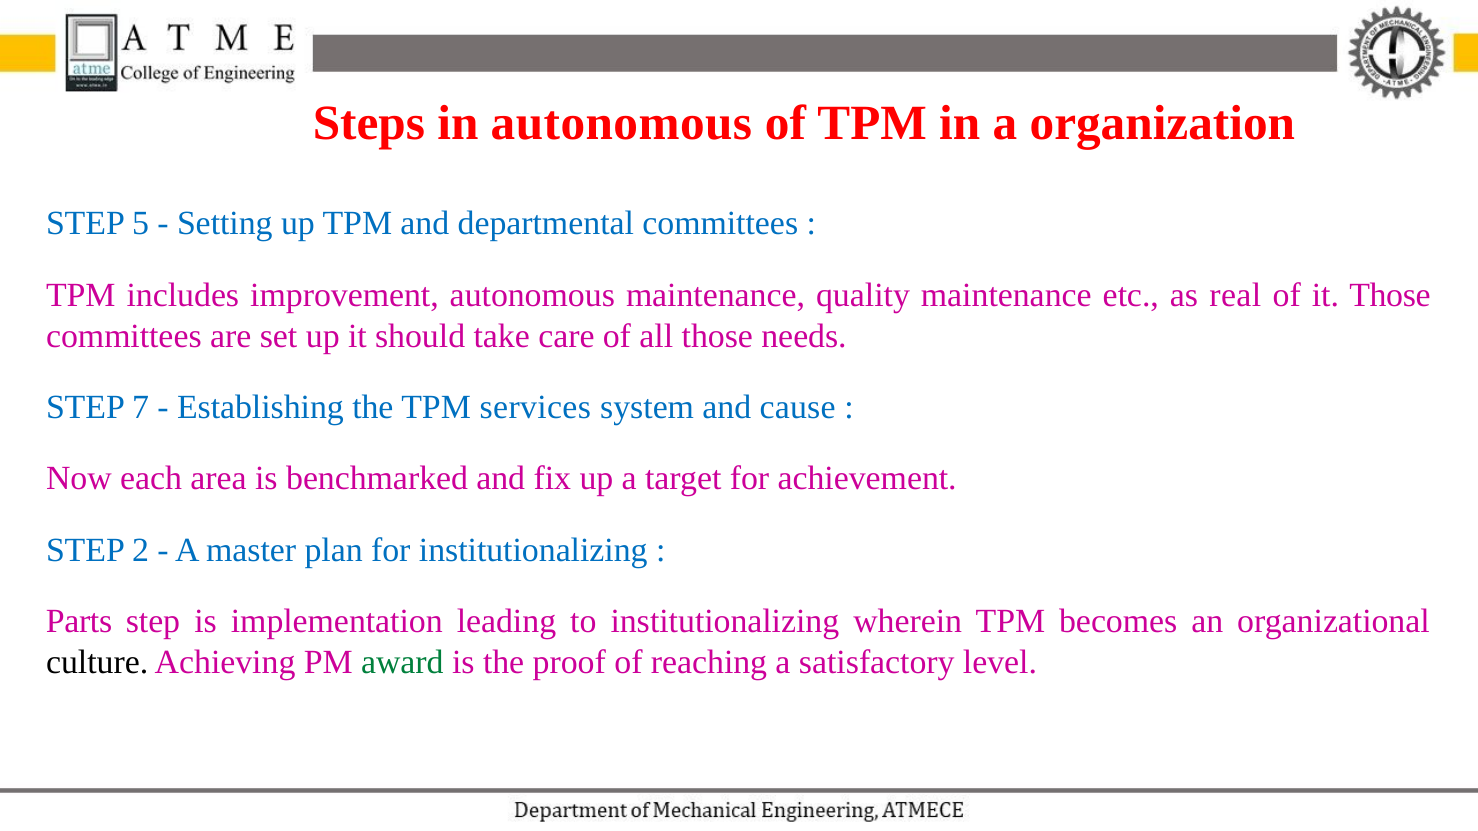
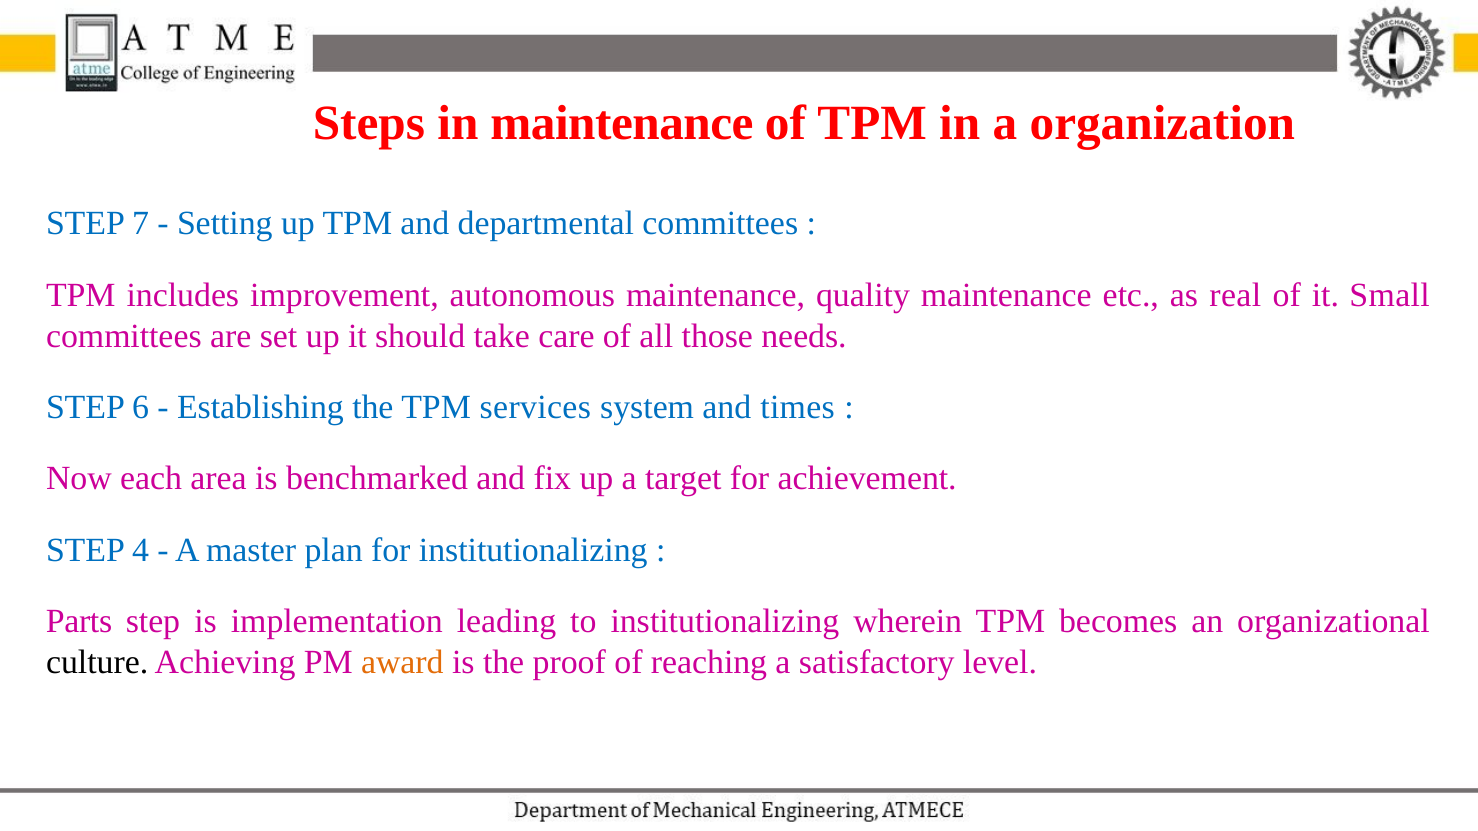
in autonomous: autonomous -> maintenance (622, 123)
5: 5 -> 7 (141, 224)
it Those: Those -> Small (1390, 295)
7: 7 -> 6 (141, 407)
cause: cause -> times (798, 407)
2: 2 -> 4 (141, 550)
award colour: green -> orange (402, 662)
